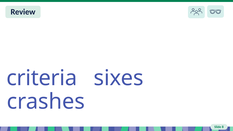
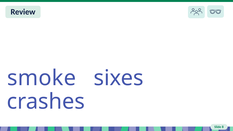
criteria: criteria -> smoke (42, 78)
